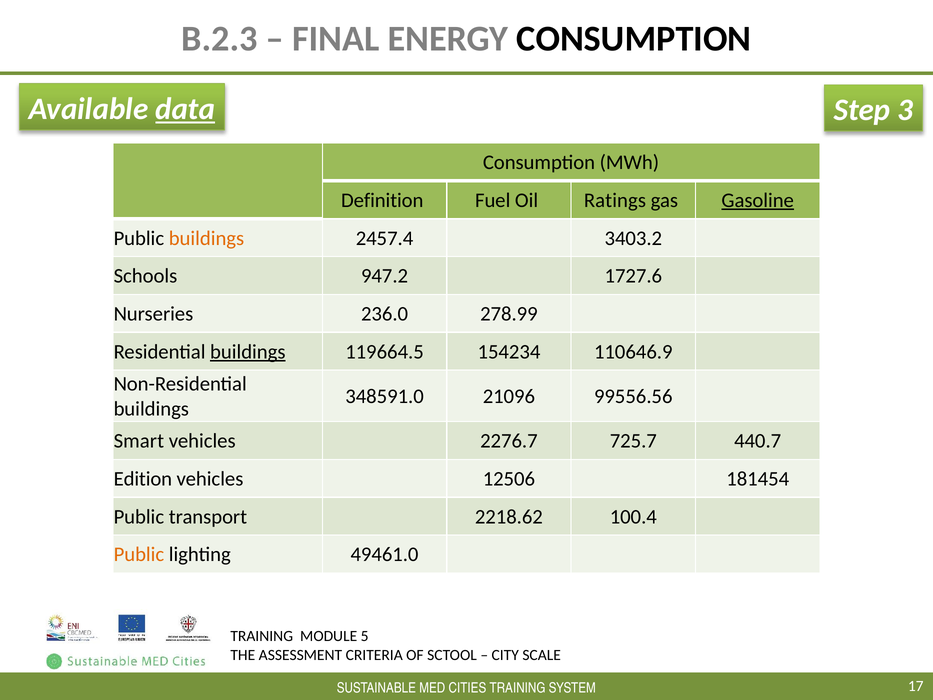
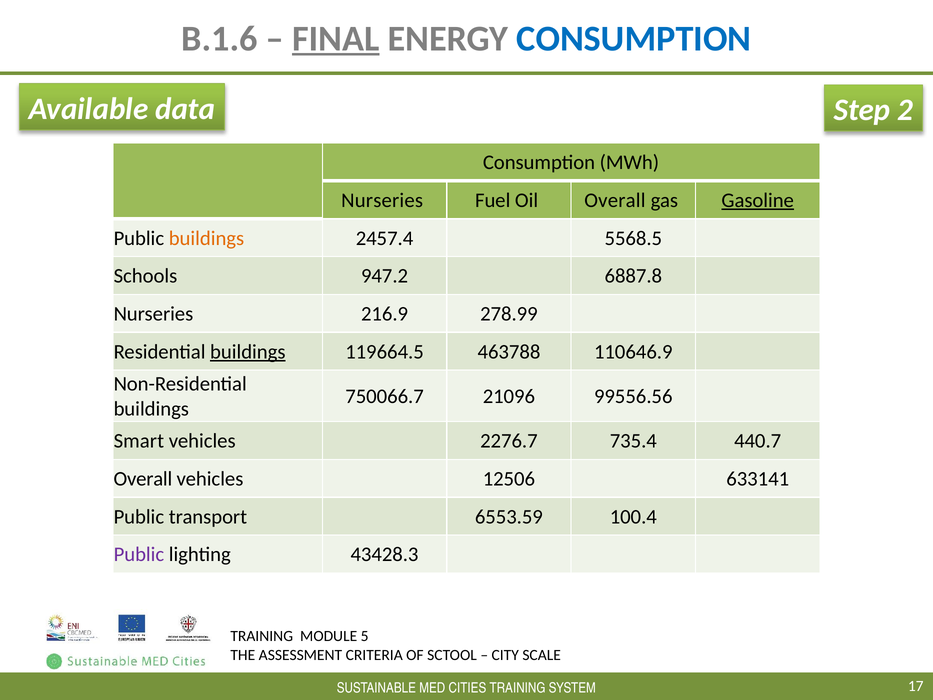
B.2.3: B.2.3 -> B.1.6 (220, 39)
FINAL underline: none -> present (336, 39)
CONSUMPTION colour: black -> blue (634, 39)
data underline: present -> none (185, 109)
3: 3 -> 2 (905, 110)
Definition: Definition -> Nurseries (382, 200)
Oil Ratings: Ratings -> Overall (615, 200)
3403.2: 3403.2 -> 5568.5 (633, 238)
1727.6: 1727.6 -> 6887.8 (633, 276)
236.0: 236.0 -> 216.9 (385, 314)
154234: 154234 -> 463788 (509, 352)
348591.0: 348591.0 -> 750066.7 (385, 396)
725.7: 725.7 -> 735.4 (633, 441)
Edition: Edition -> Overall (143, 479)
181454: 181454 -> 633141 (758, 479)
2218.62: 2218.62 -> 6553.59 (509, 516)
Public colour: orange -> purple (139, 554)
49461.0: 49461.0 -> 43428.3 (384, 554)
